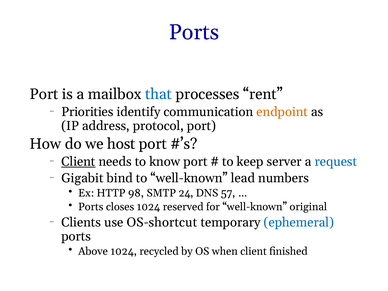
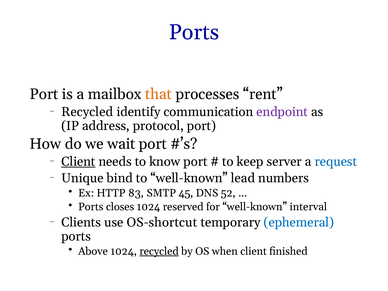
that colour: blue -> orange (159, 94)
Priorities: Priorities -> Recycled (87, 112)
endpoint colour: orange -> purple (282, 112)
host: host -> wait (121, 144)
Gigabit: Gigabit -> Unique (82, 178)
98: 98 -> 83 (136, 193)
24: 24 -> 45 (186, 193)
57: 57 -> 52 (228, 193)
original: original -> interval (308, 207)
recycled underline: none -> present (159, 251)
